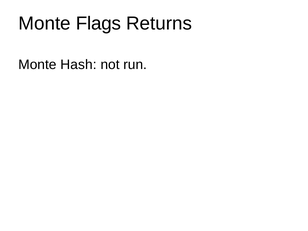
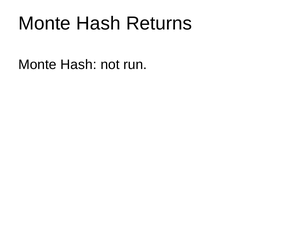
Flags: Flags -> Hash (98, 23)
